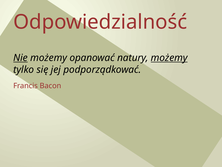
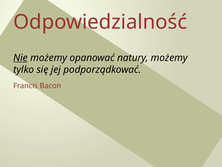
możemy underline: present -> none (169, 58)
